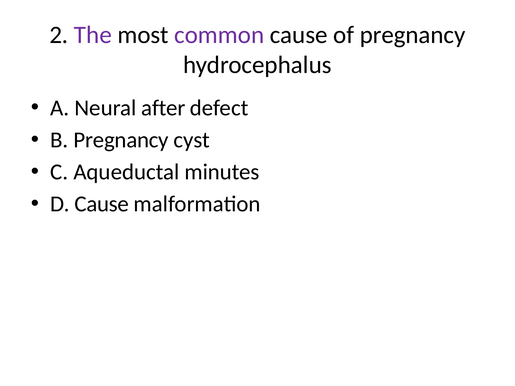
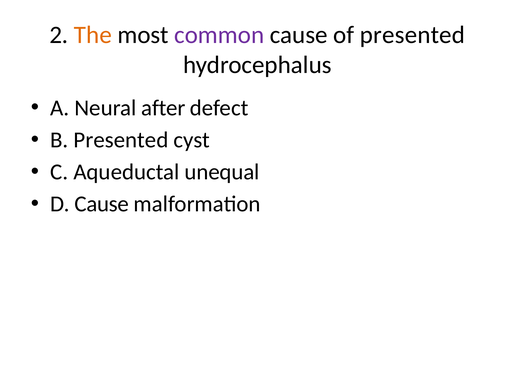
The colour: purple -> orange (93, 35)
of pregnancy: pregnancy -> presented (412, 35)
B Pregnancy: Pregnancy -> Presented (121, 140)
minutes: minutes -> unequal (222, 172)
